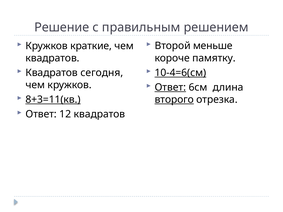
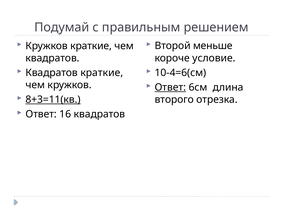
Решение: Решение -> Подумай (62, 27)
памятку: памятку -> условие (214, 58)
10-4=6(см underline: present -> none (180, 73)
Квадратов сегодня: сегодня -> краткие (102, 73)
второго underline: present -> none (174, 100)
12: 12 -> 16 (65, 114)
